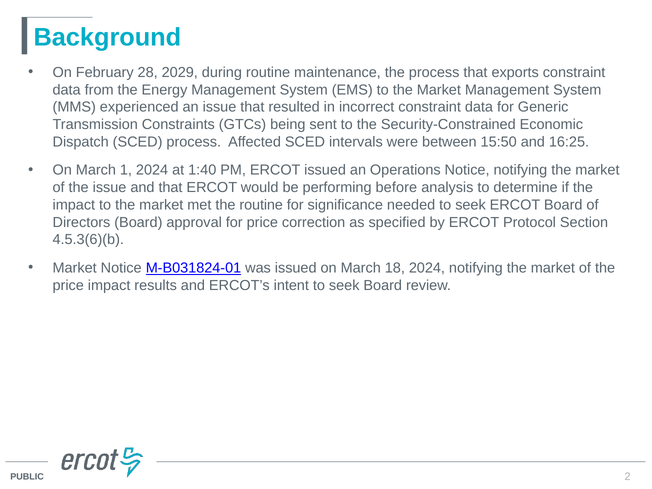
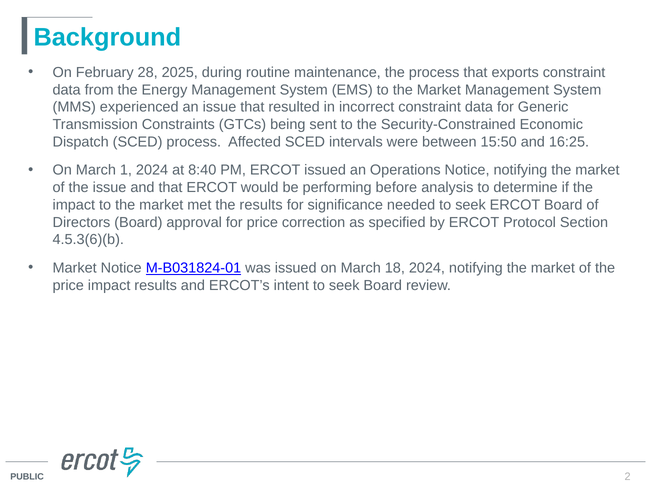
2029: 2029 -> 2025 (180, 72)
1:40: 1:40 -> 8:40 (202, 170)
the routine: routine -> results (261, 205)
